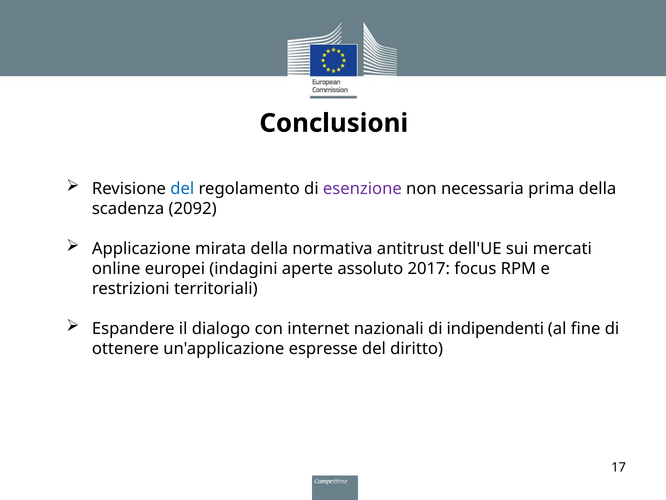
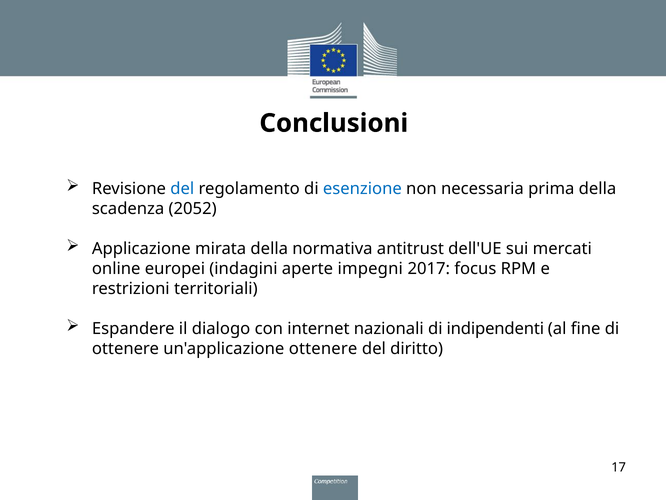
esenzione colour: purple -> blue (362, 188)
2092: 2092 -> 2052 (193, 208)
assoluto: assoluto -> impegni (370, 268)
un'applicazione espresse: espresse -> ottenere (323, 348)
